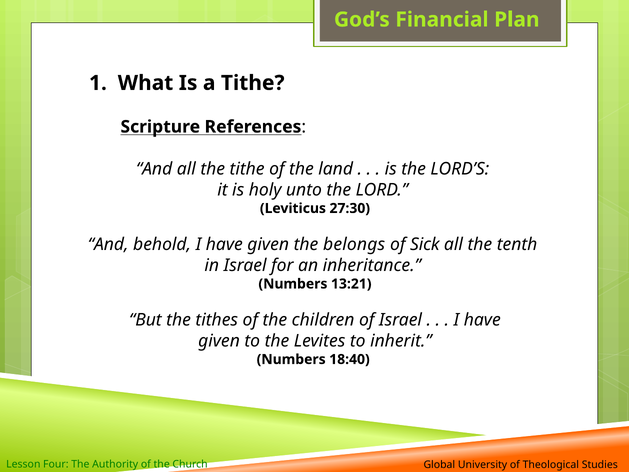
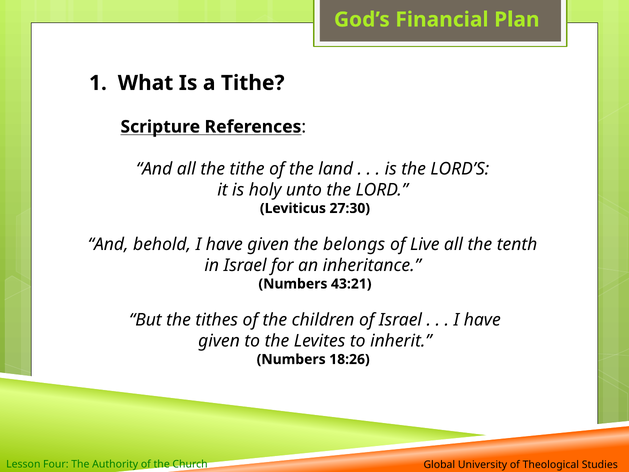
Sick: Sick -> Live (425, 244)
13:21: 13:21 -> 43:21 (351, 284)
18:40: 18:40 -> 18:26 (349, 359)
